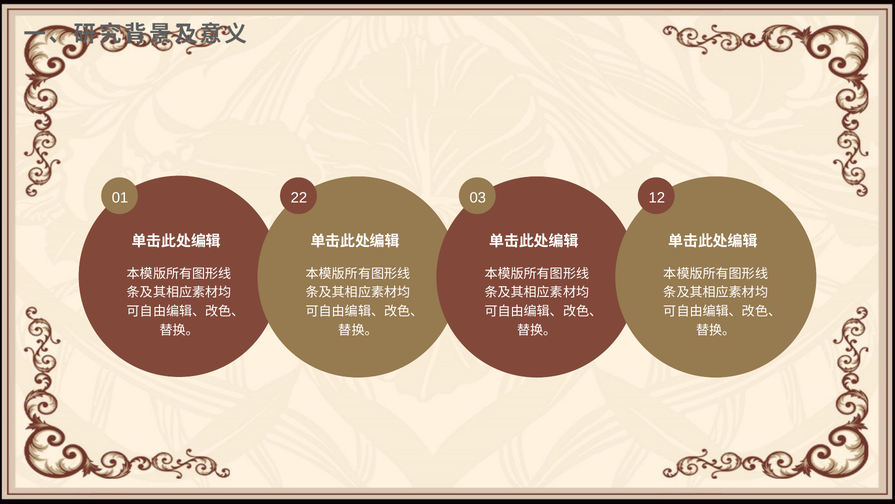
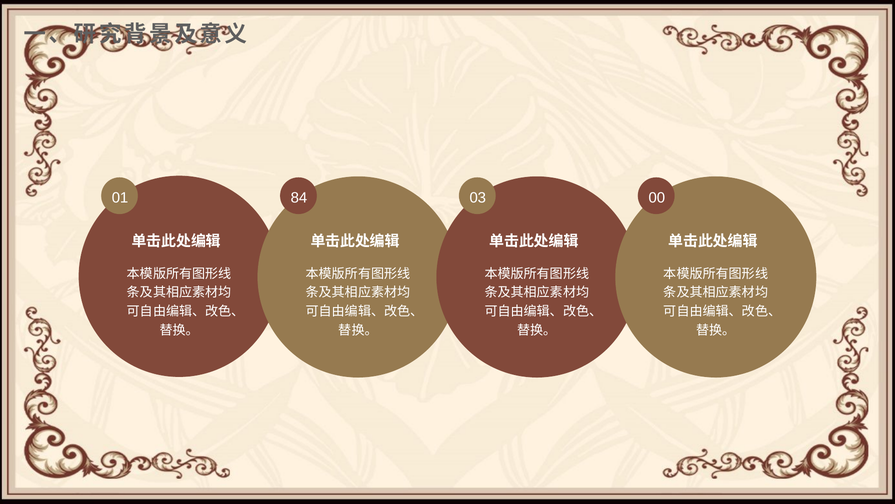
22: 22 -> 84 (299, 198)
12: 12 -> 00 (657, 198)
